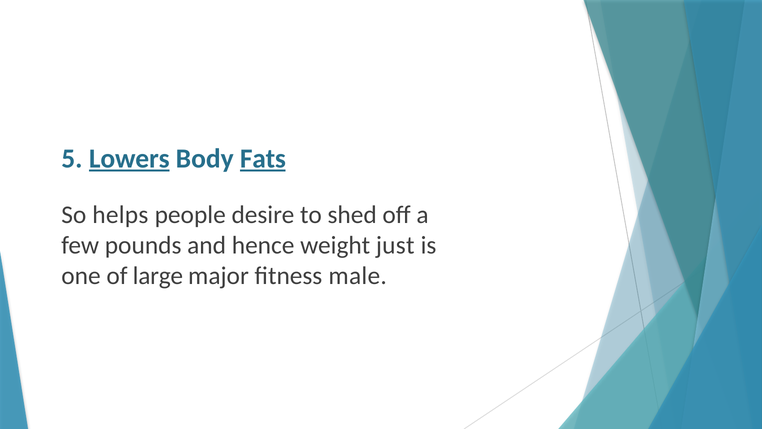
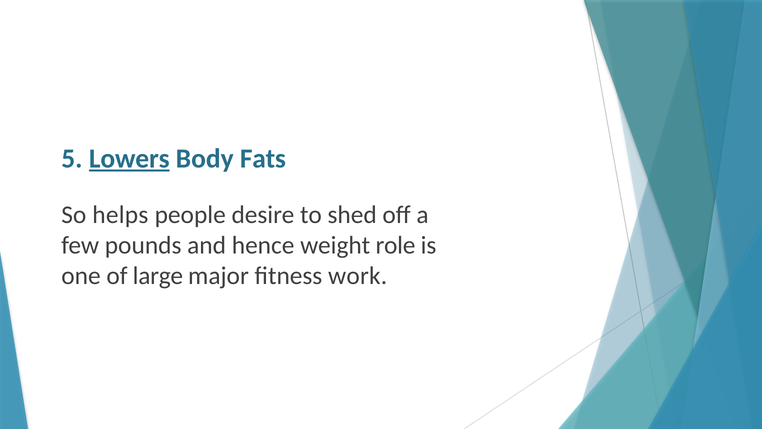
Fats underline: present -> none (263, 159)
just: just -> role (395, 245)
male: male -> work (358, 276)
